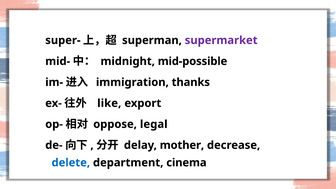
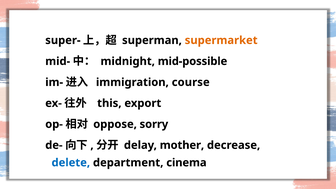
supermarket colour: purple -> orange (221, 40)
thanks: thanks -> course (191, 82)
like: like -> this (109, 103)
legal: legal -> sorry (154, 124)
